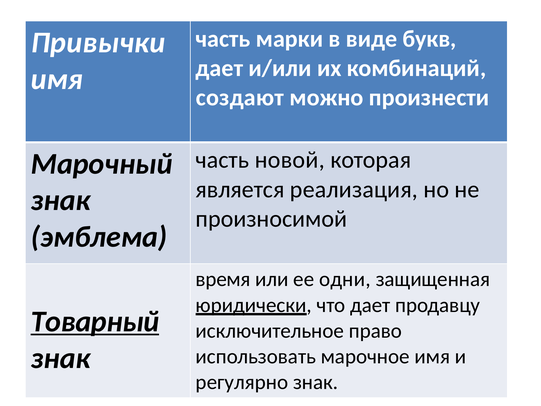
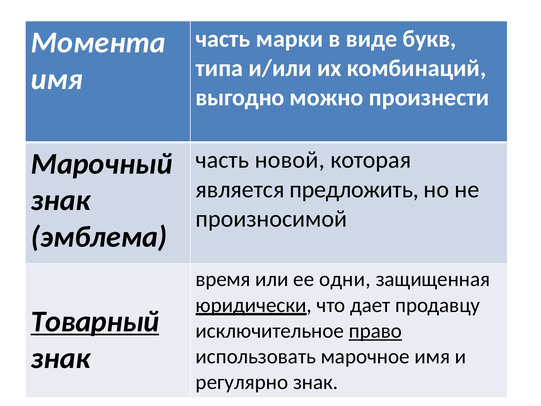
Привычки: Привычки -> Момента (98, 43)
дает: дает -> типа (219, 68)
создают: создают -> выгодно (240, 98)
реализация: реализация -> предложить (354, 189)
право underline: none -> present (375, 331)
